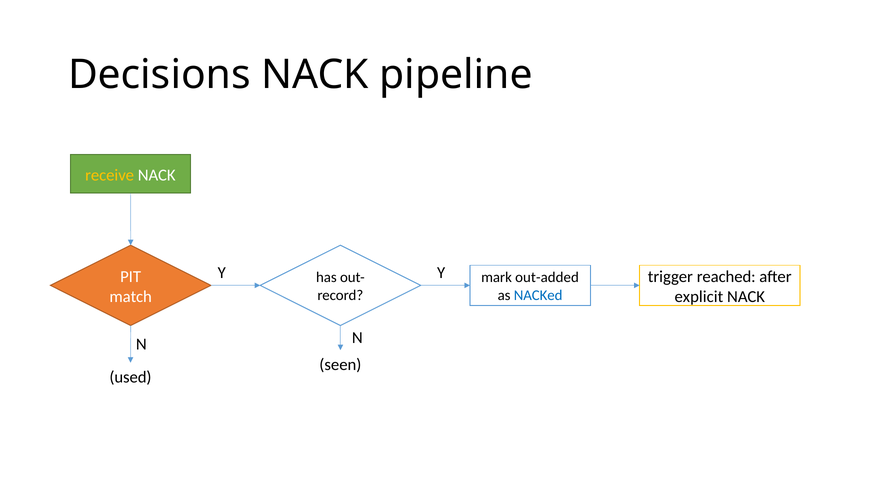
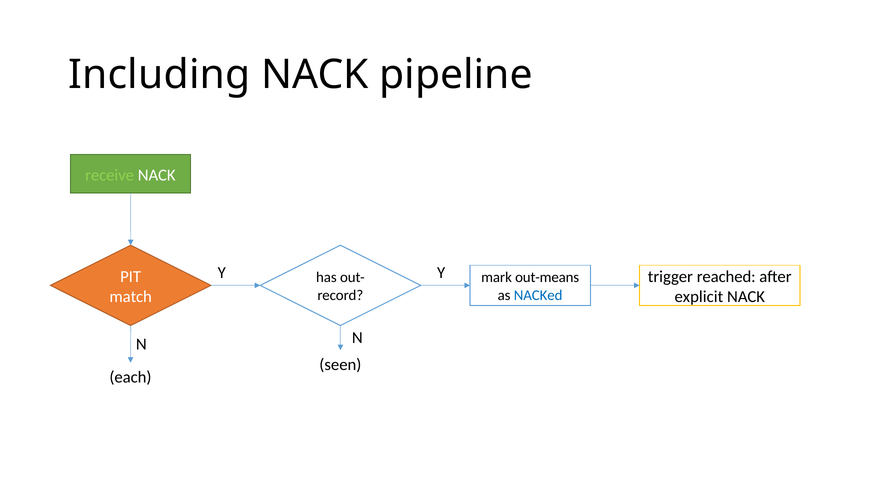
Decisions: Decisions -> Including (159, 75)
receive colour: yellow -> light green (110, 175)
out-added: out-added -> out-means (547, 277)
used: used -> each (130, 377)
